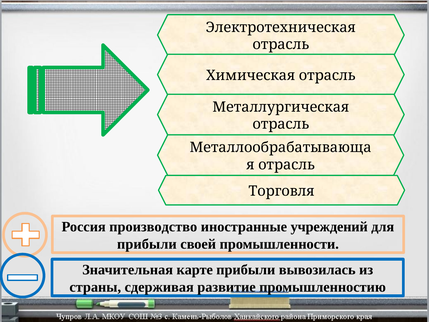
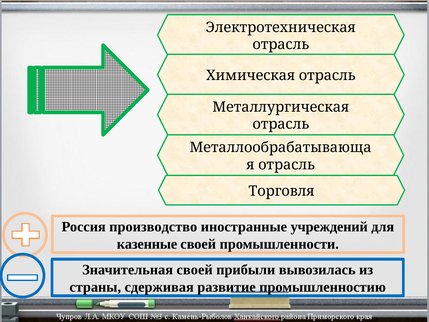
прибыли: прибыли -> казенные (147, 244)
Значительная карте: карте -> своей (195, 270)
